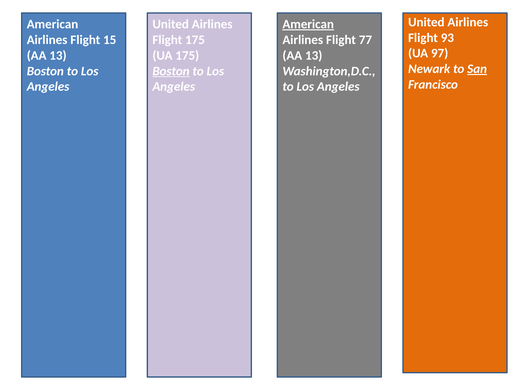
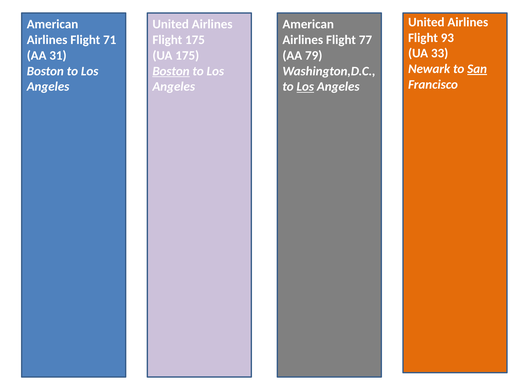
American underline: present -> none (308, 24)
15: 15 -> 71 (110, 40)
97: 97 -> 33 (440, 53)
13: 13 -> 31 (58, 55)
13: 13 -> 79 (314, 55)
Los underline: none -> present (305, 87)
